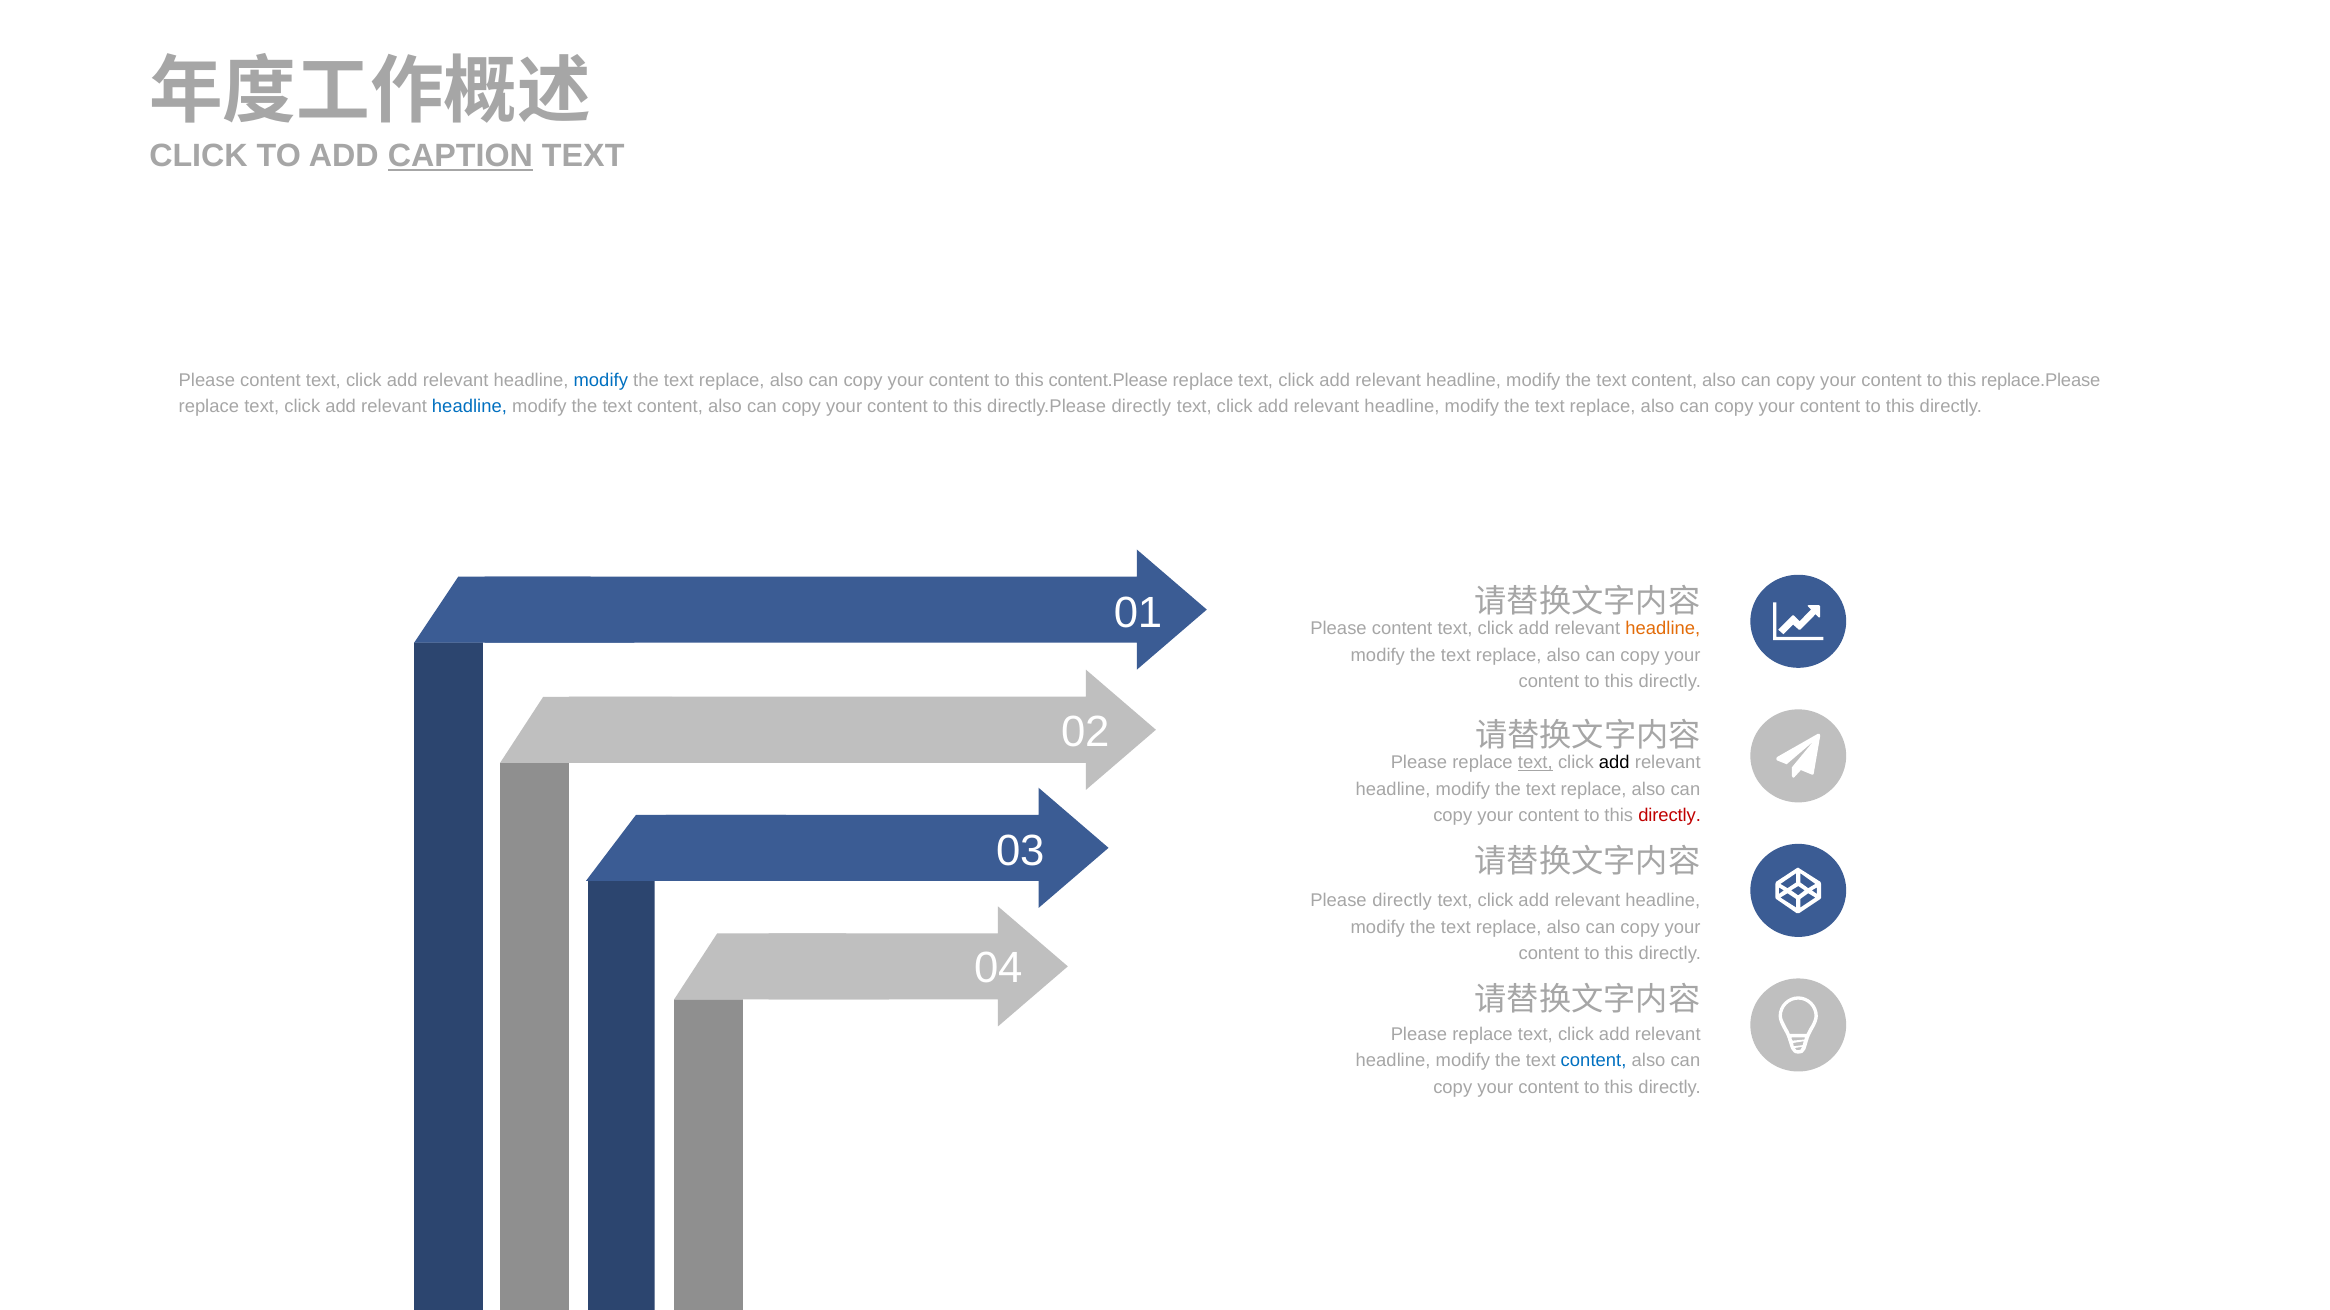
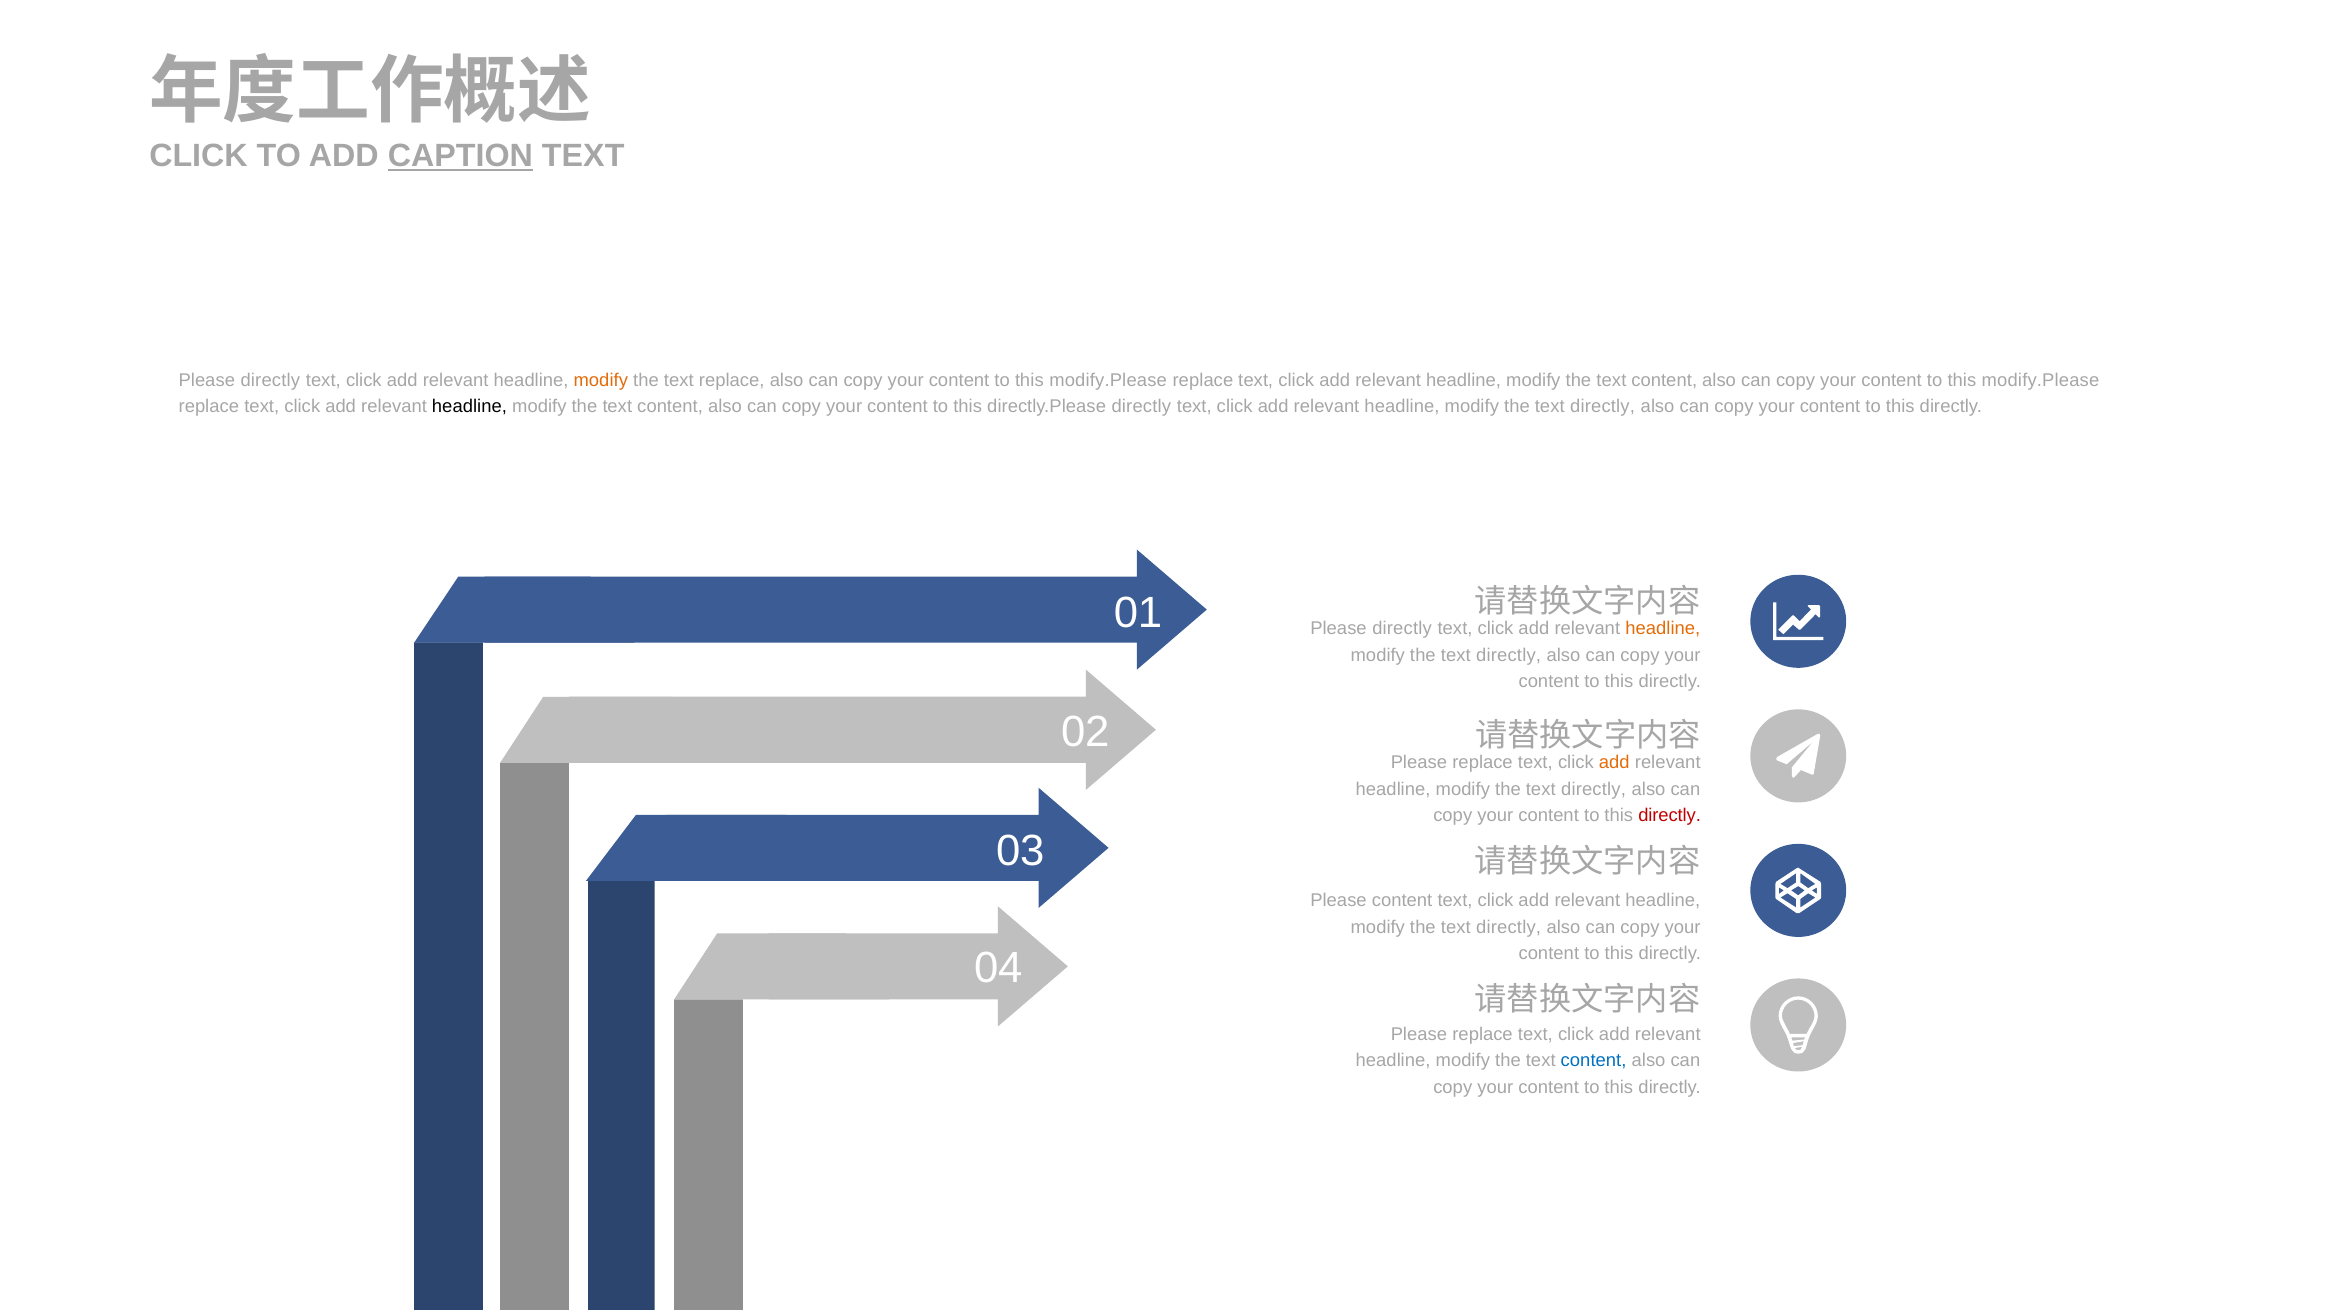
content: content -> directly (270, 380)
modify colour: blue -> orange (601, 380)
content.Please: content.Please -> modify.Please (1108, 380)
replace.Please: replace.Please -> modify.Please (2041, 380)
headline colour: blue -> black (469, 407)
replace: replace -> directly (1603, 407)
content: content -> directly (1402, 629)
replace: replace -> directly (1509, 656)
text underline: present -> none (1535, 763)
add colour: black -> orange (1614, 763)
replace: replace -> directly (1593, 789)
Please directly: directly -> content (1402, 901)
replace: replace -> directly (1509, 928)
